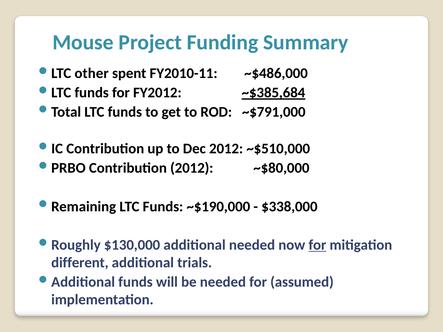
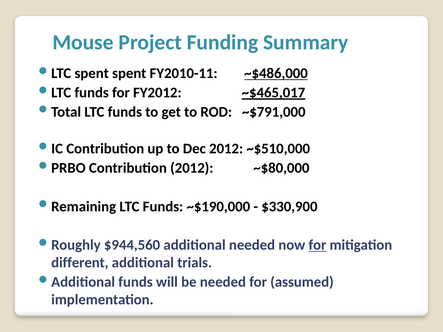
other: other -> spent (92, 73)
~$486,000 underline: none -> present (276, 73)
~$385,684: ~$385,684 -> ~$465,017 (273, 93)
$338,000: $338,000 -> $330,900 (289, 207)
$130,000: $130,000 -> $944,560 (132, 245)
